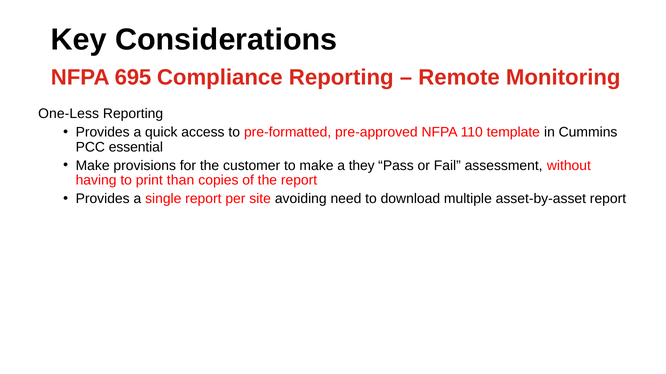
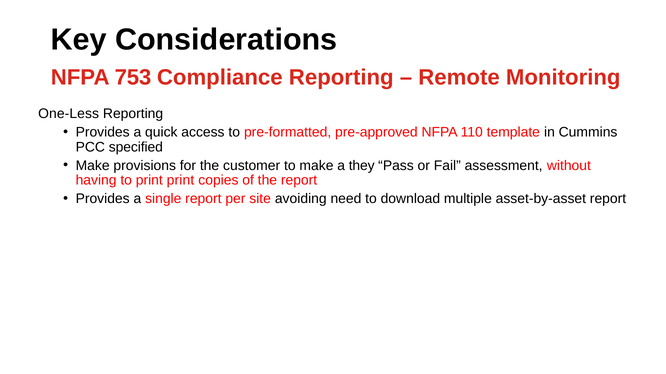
695: 695 -> 753 (133, 78)
essential: essential -> specified (136, 147)
print than: than -> print (181, 181)
